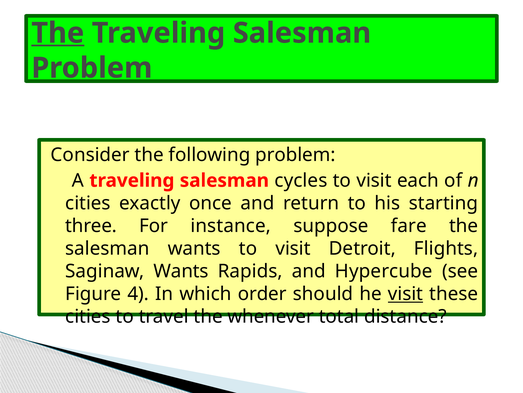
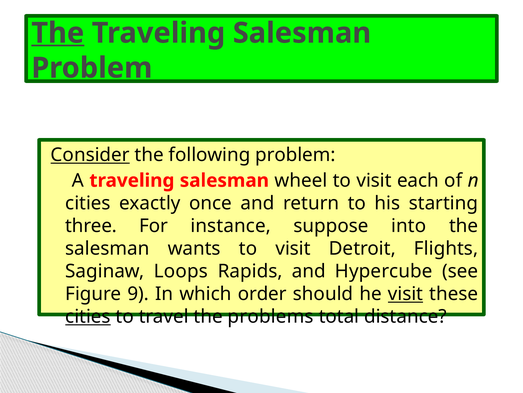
Consider underline: none -> present (90, 155)
cycles: cycles -> wheel (301, 180)
fare: fare -> into (409, 226)
Saginaw Wants: Wants -> Loops (181, 271)
4: 4 -> 9 (138, 293)
cities underline: none -> present (88, 316)
whenever: whenever -> problems (271, 316)
